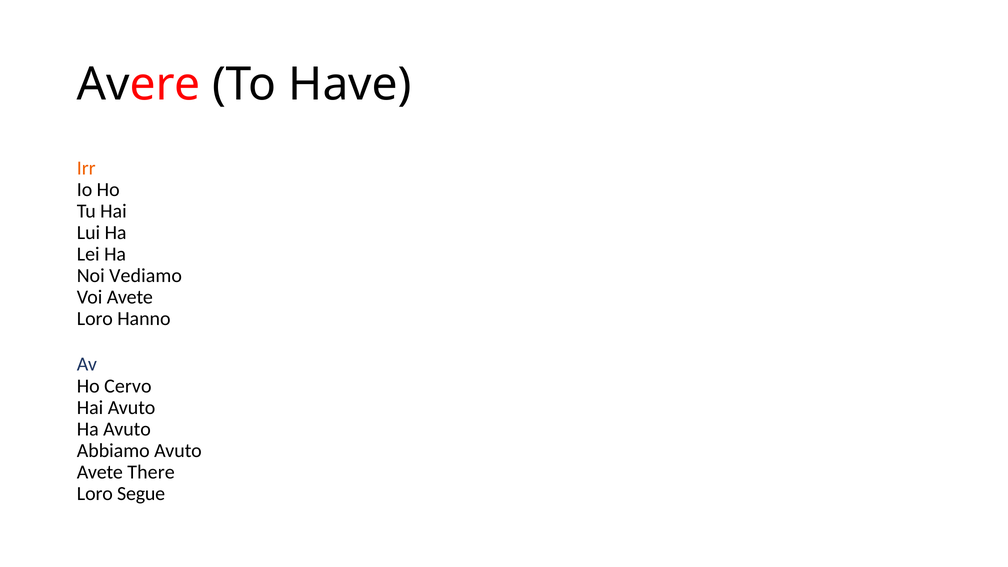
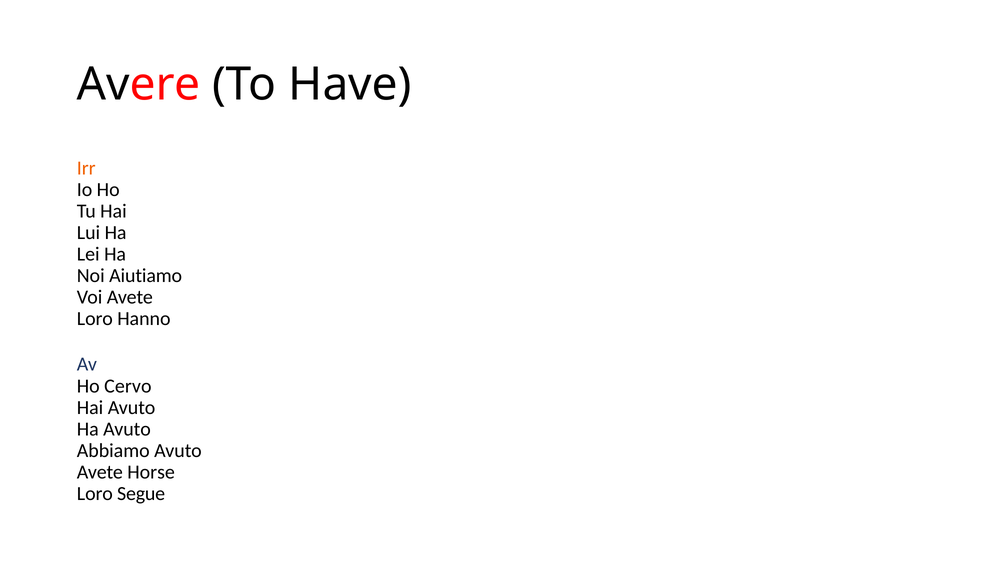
Vediamo: Vediamo -> Aiutiamo (146, 276)
There: There -> Horse (151, 472)
